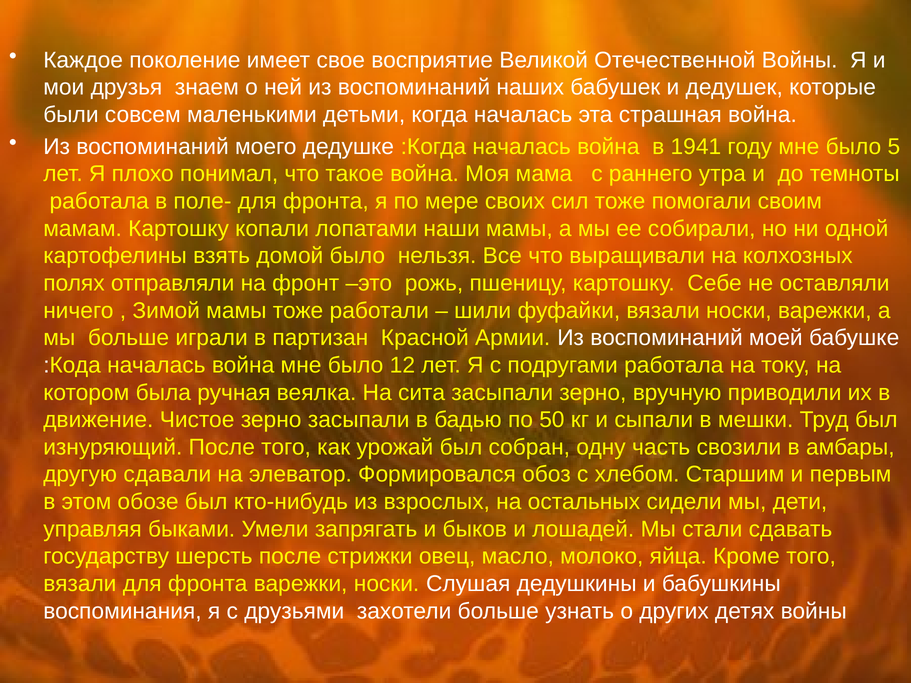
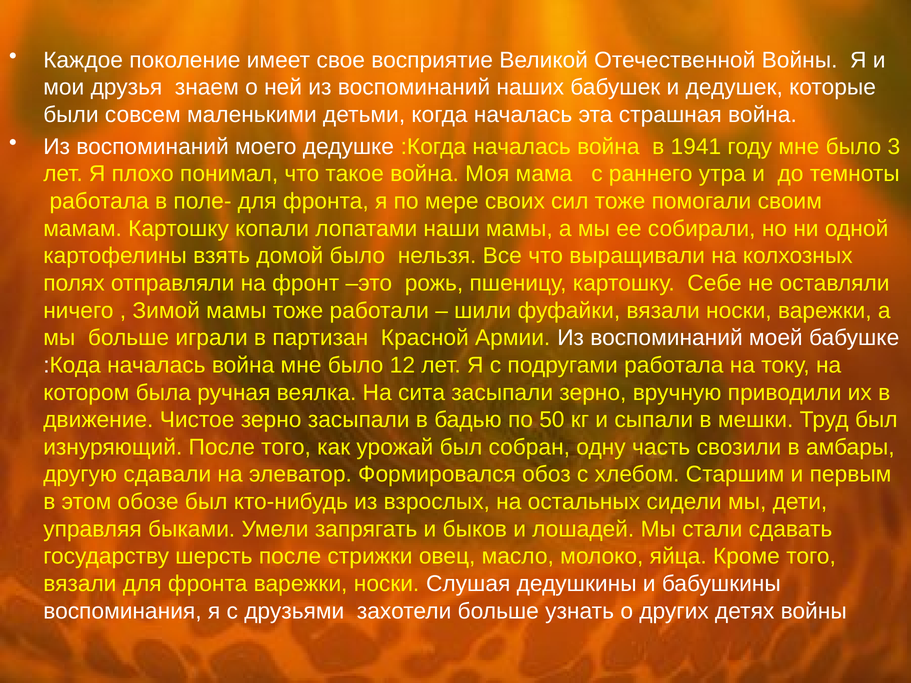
5: 5 -> 3 (894, 147)
